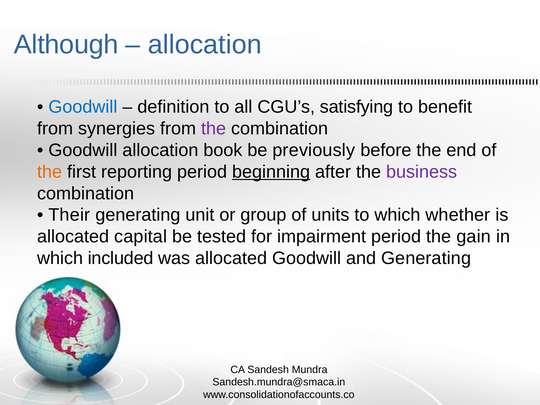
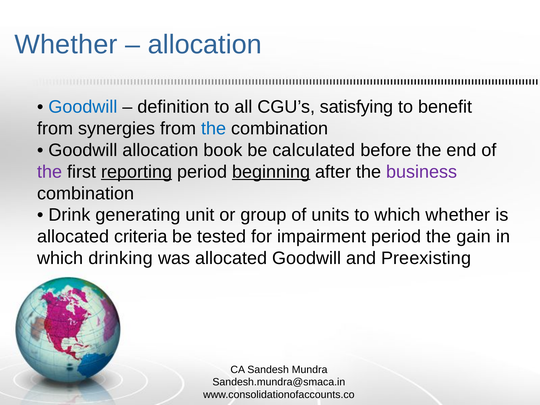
Although: Although -> Whether (66, 45)
the colour: purple -> blue (214, 129)
previously: previously -> calculated (314, 150)
the colour: orange -> purple (50, 172)
reporting underline: none -> present (137, 172)
Their: Their -> Drink (69, 215)
capital: capital -> criteria (141, 237)
included: included -> drinking (121, 258)
and Generating: Generating -> Preexisting (426, 258)
